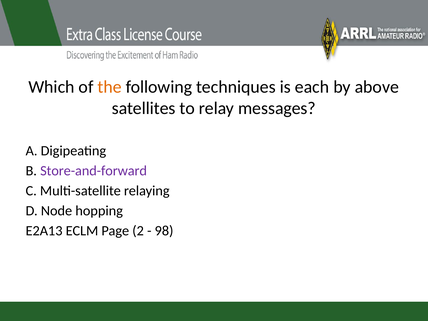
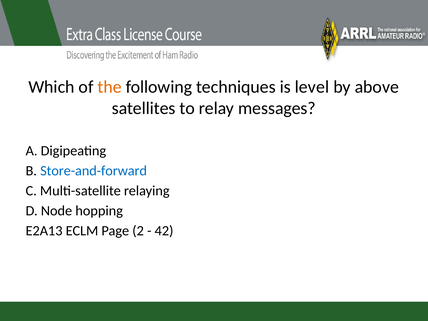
each: each -> level (312, 87)
Store-and-forward colour: purple -> blue (94, 171)
98: 98 -> 42 (164, 231)
